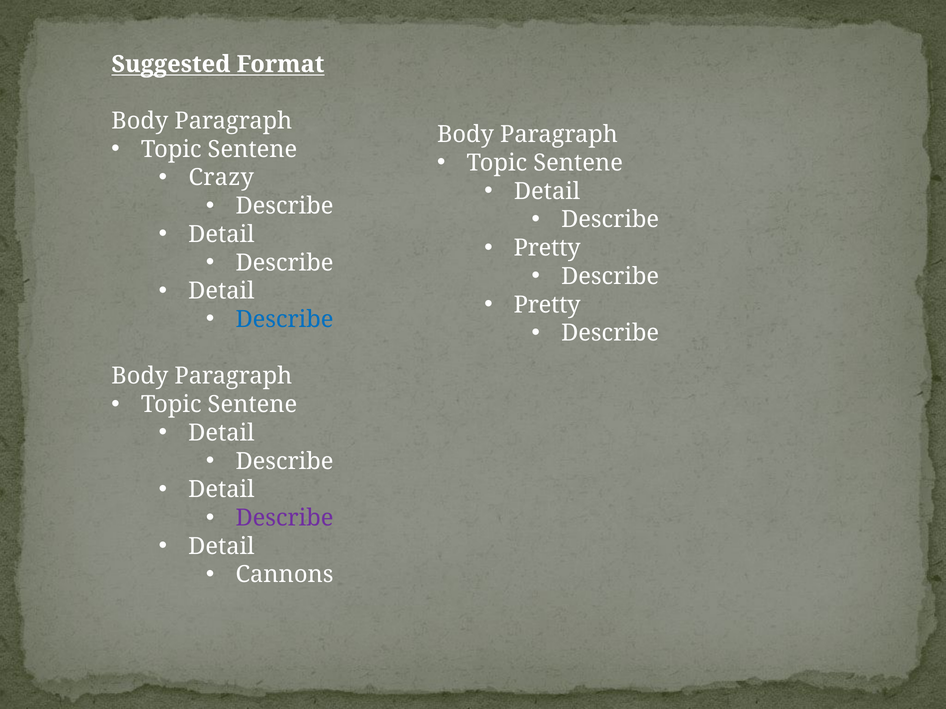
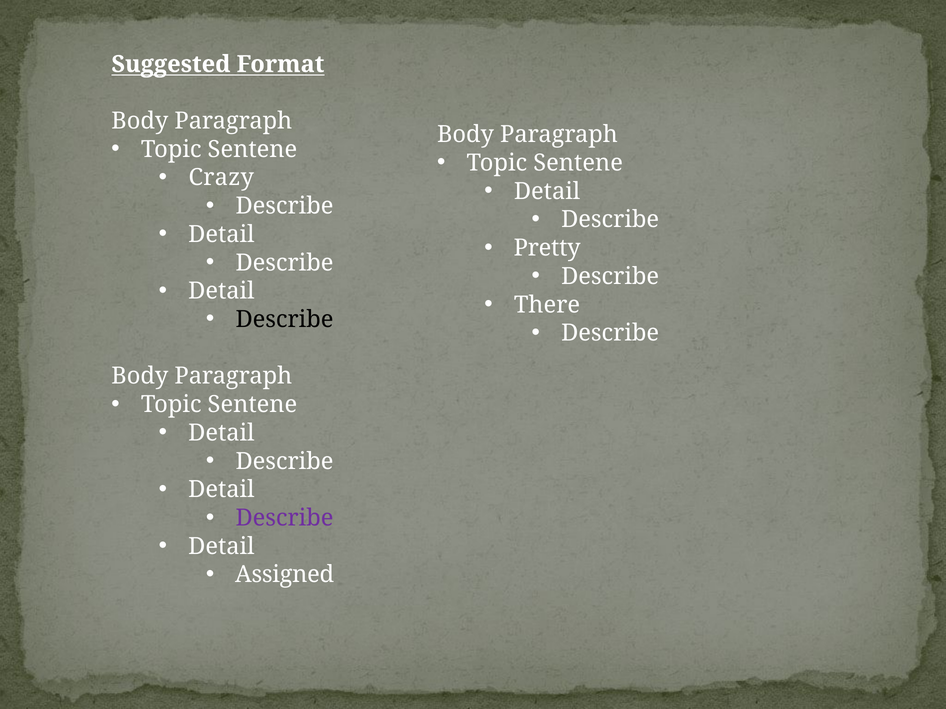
Pretty: Pretty -> There (547, 305)
Describe colour: blue -> black (284, 320)
Cannons: Cannons -> Assigned (285, 575)
